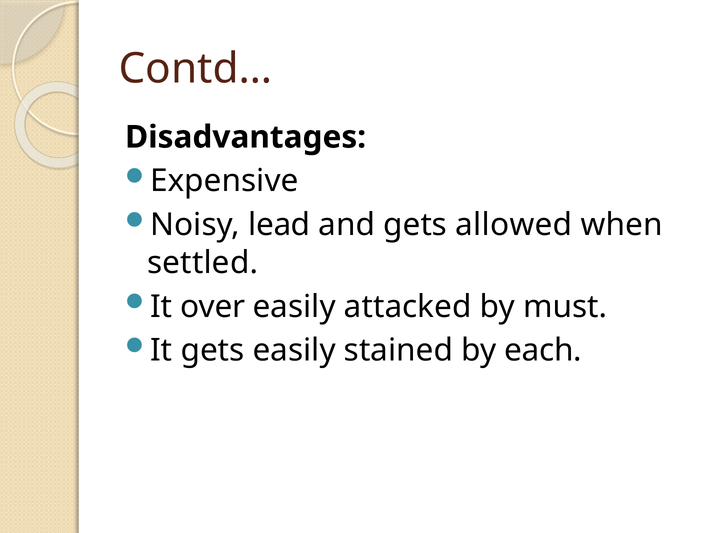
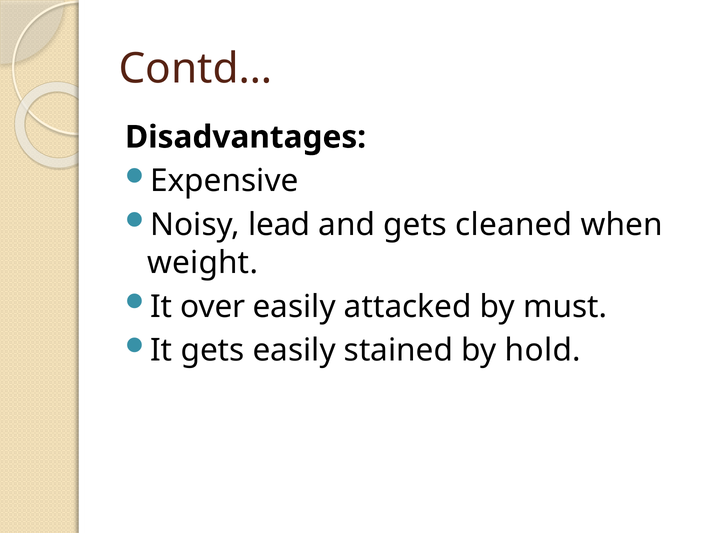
allowed: allowed -> cleaned (514, 225)
settled: settled -> weight (203, 263)
each: each -> hold (543, 351)
